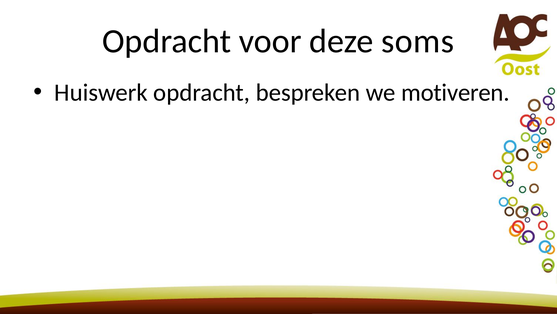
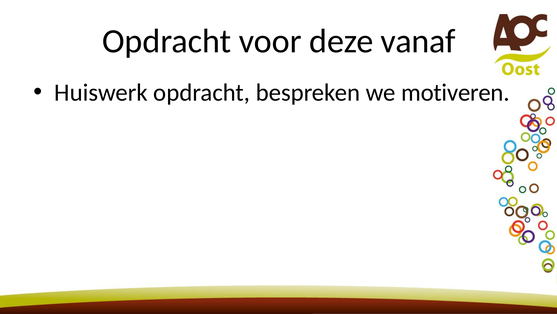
soms: soms -> vanaf (418, 41)
